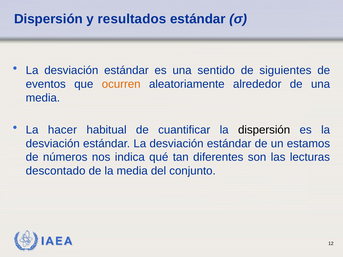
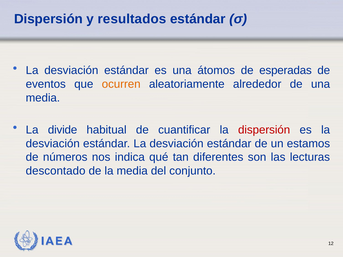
sentido: sentido -> átomos (216, 70)
siguientes: siguientes -> esperadas (286, 70)
hacer: hacer -> divide (63, 130)
dispersión colour: black -> red (264, 130)
